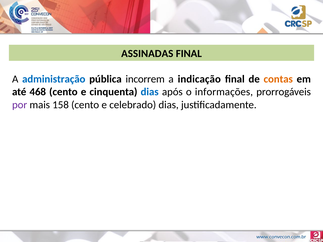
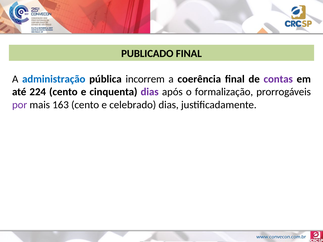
ASSINADAS: ASSINADAS -> PUBLICADO (147, 54)
indicação: indicação -> coerência (199, 79)
contas colour: orange -> purple (278, 79)
468: 468 -> 224 (38, 92)
dias colour: blue -> purple (150, 92)
informações: informações -> formalização (224, 92)
158: 158 -> 163 (61, 105)
